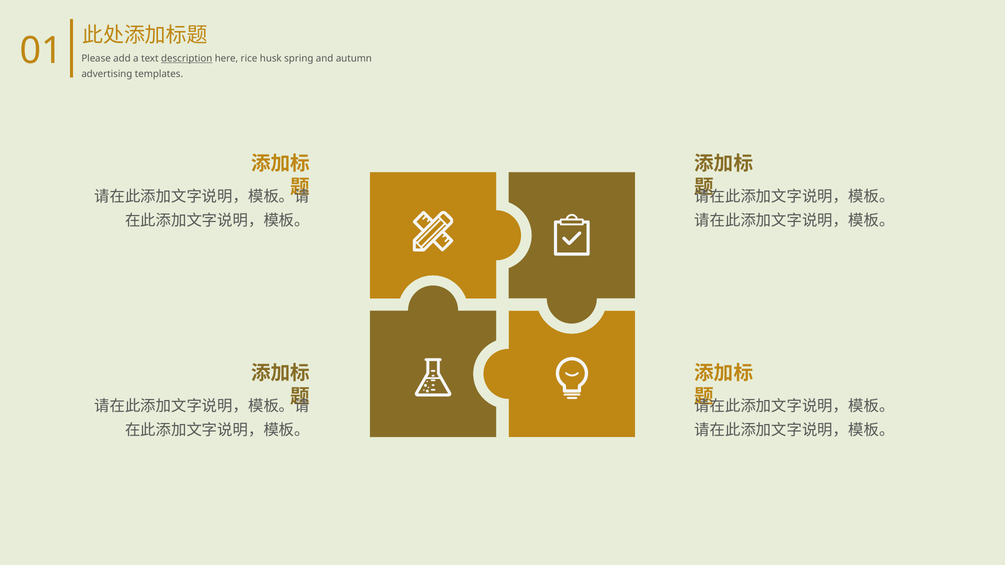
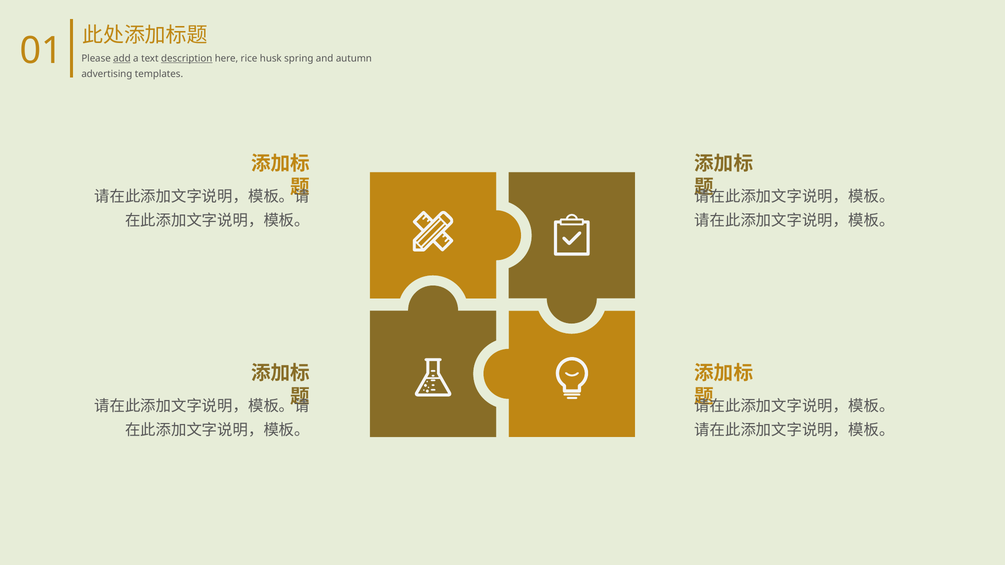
add underline: none -> present (122, 59)
